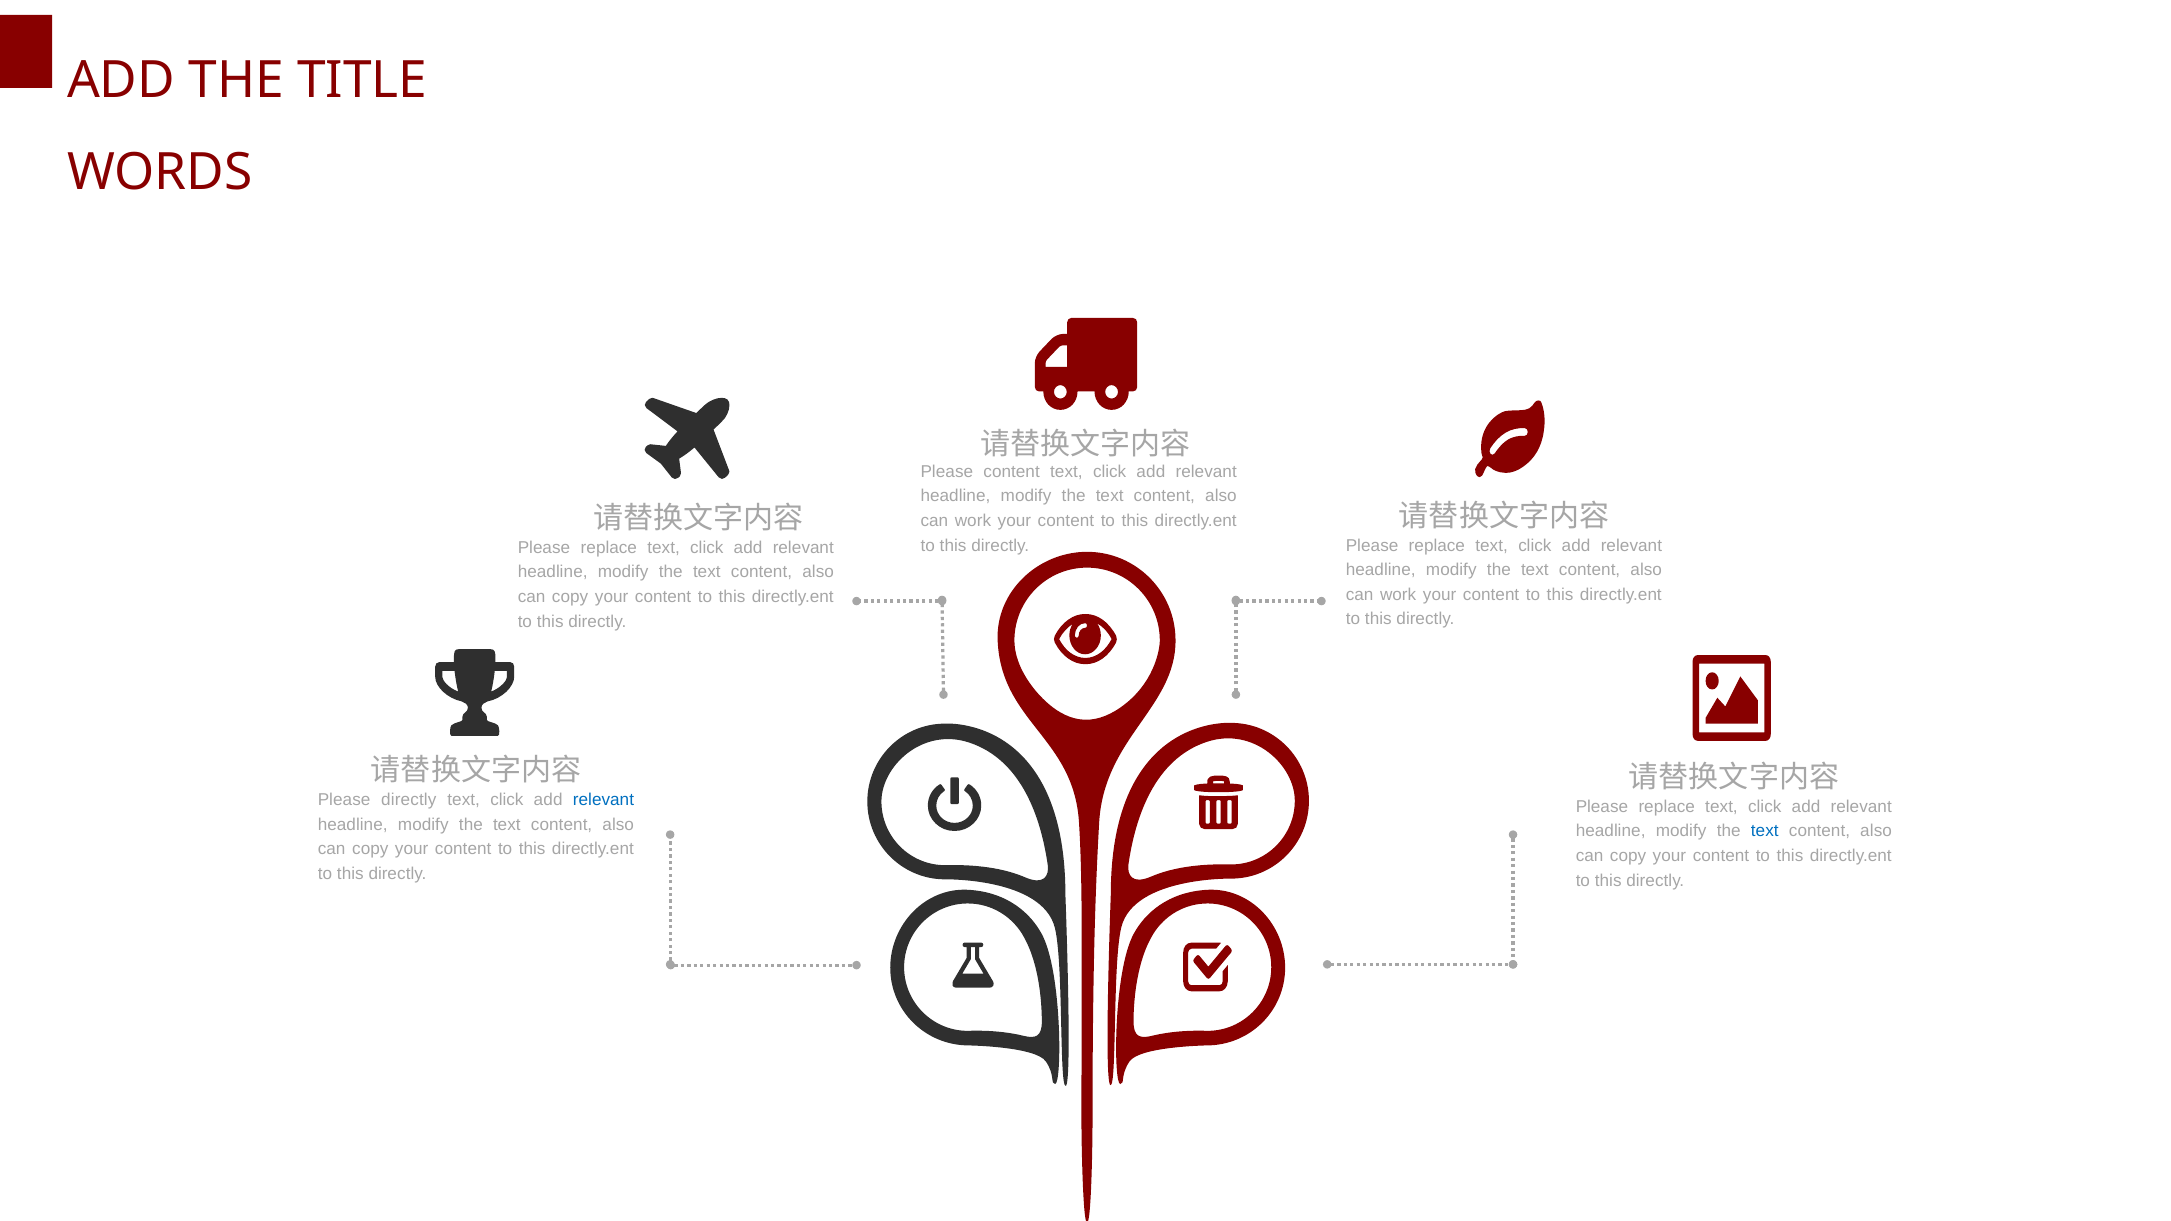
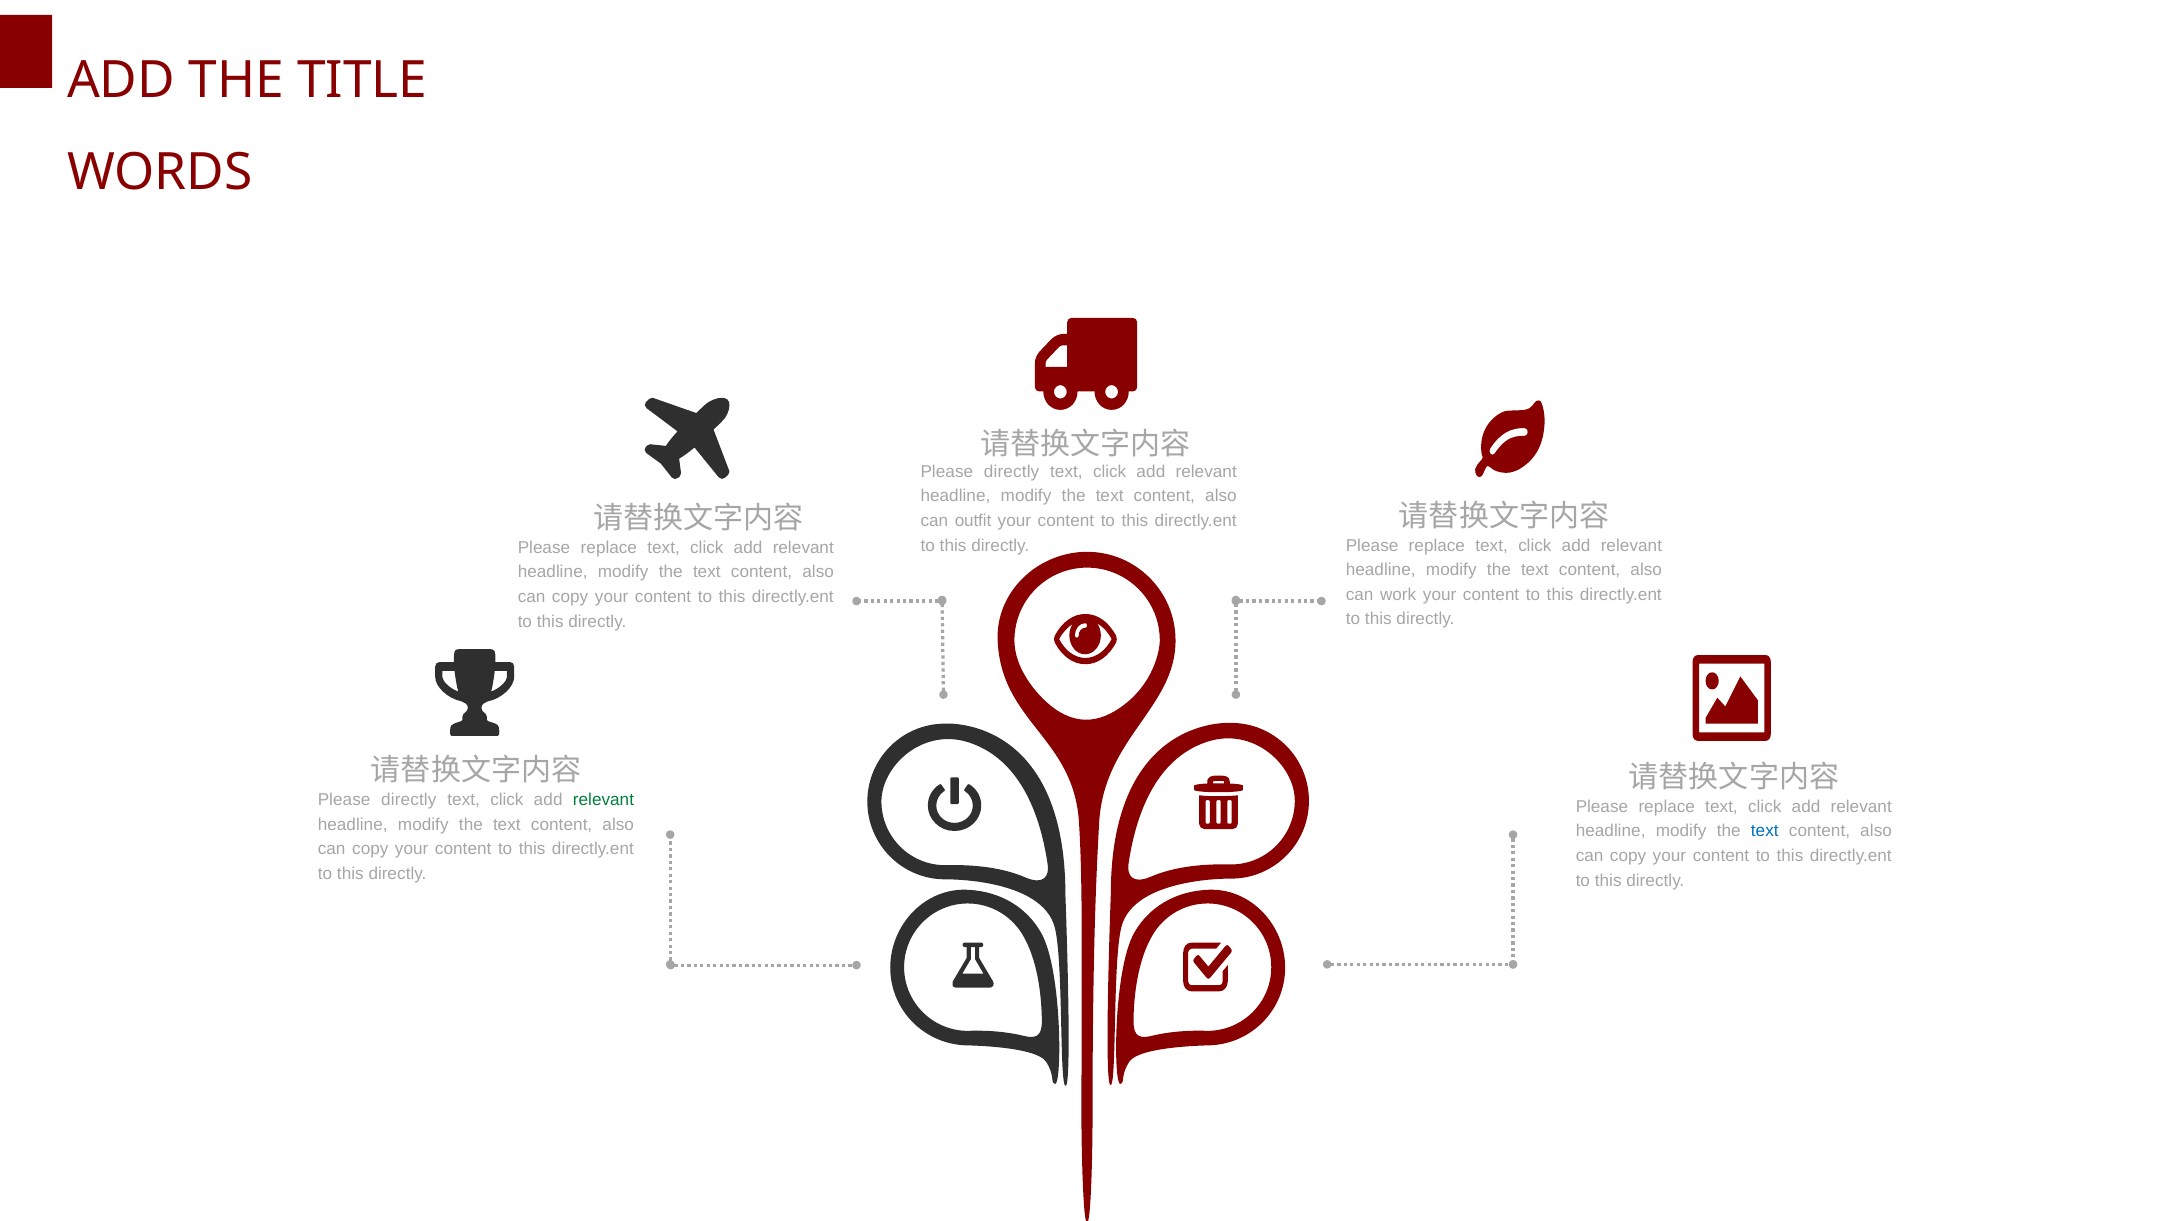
content: content -> directly (1012, 472)
work: work -> outfit (973, 521)
relevant colour: blue -> green (603, 800)
